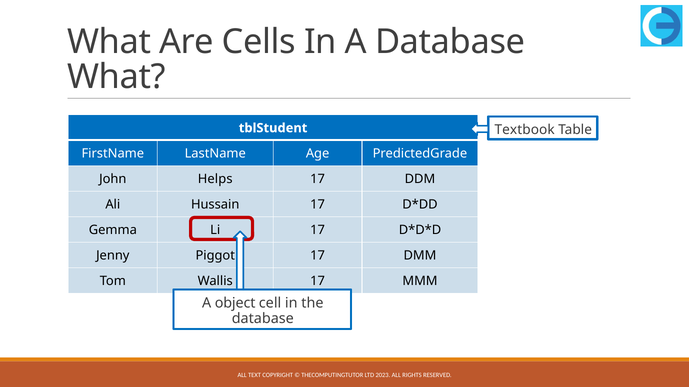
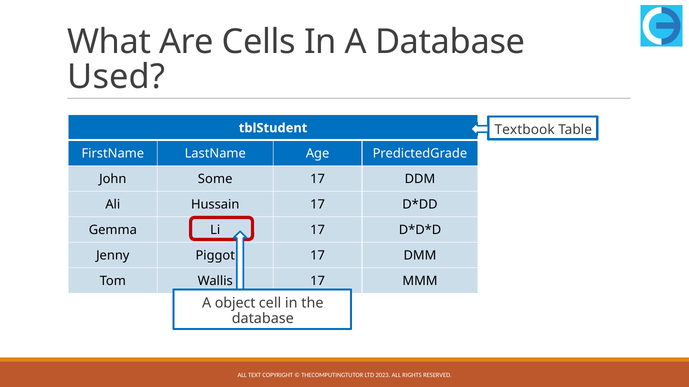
What: What -> Used (116, 77)
Helps: Helps -> Some (215, 179)
